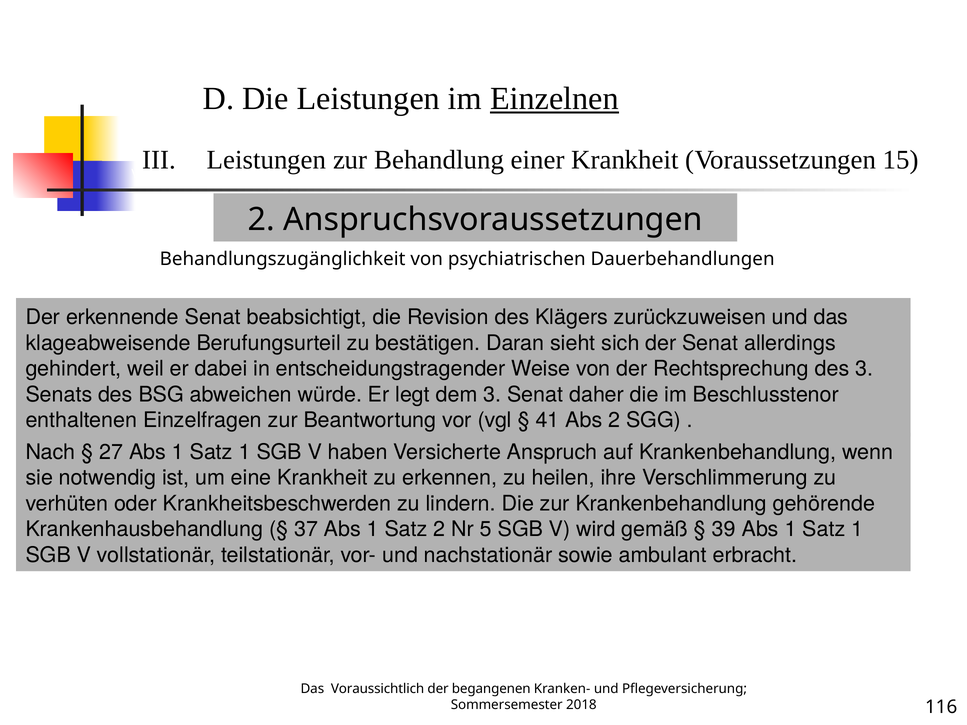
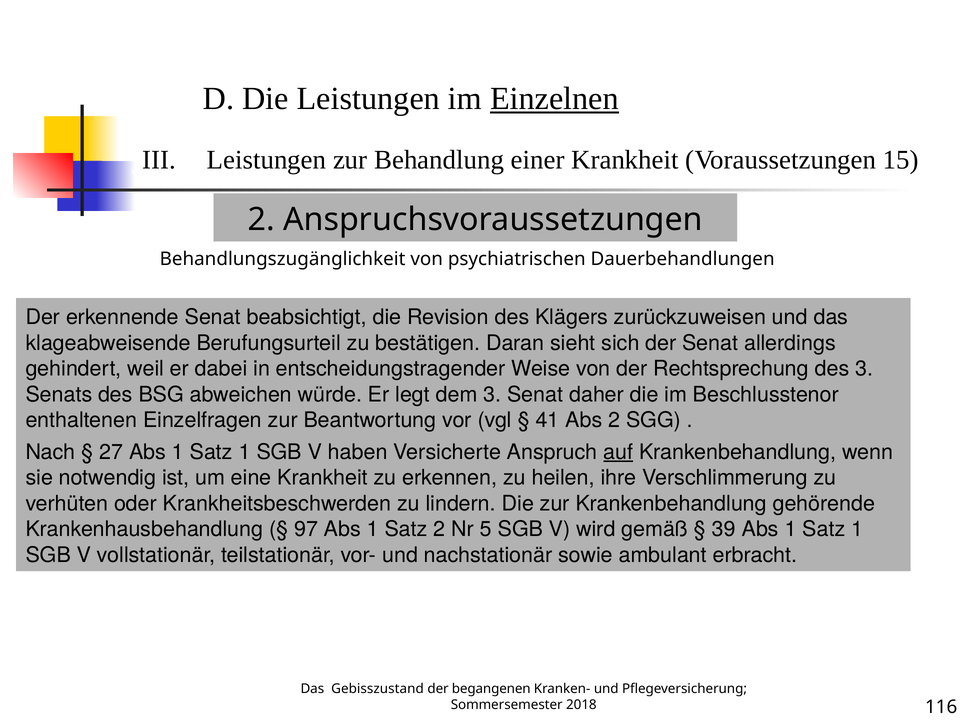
auf underline: none -> present (618, 452)
37: 37 -> 97 (306, 529)
Voraussichtlich: Voraussichtlich -> Gebisszustand (377, 689)
